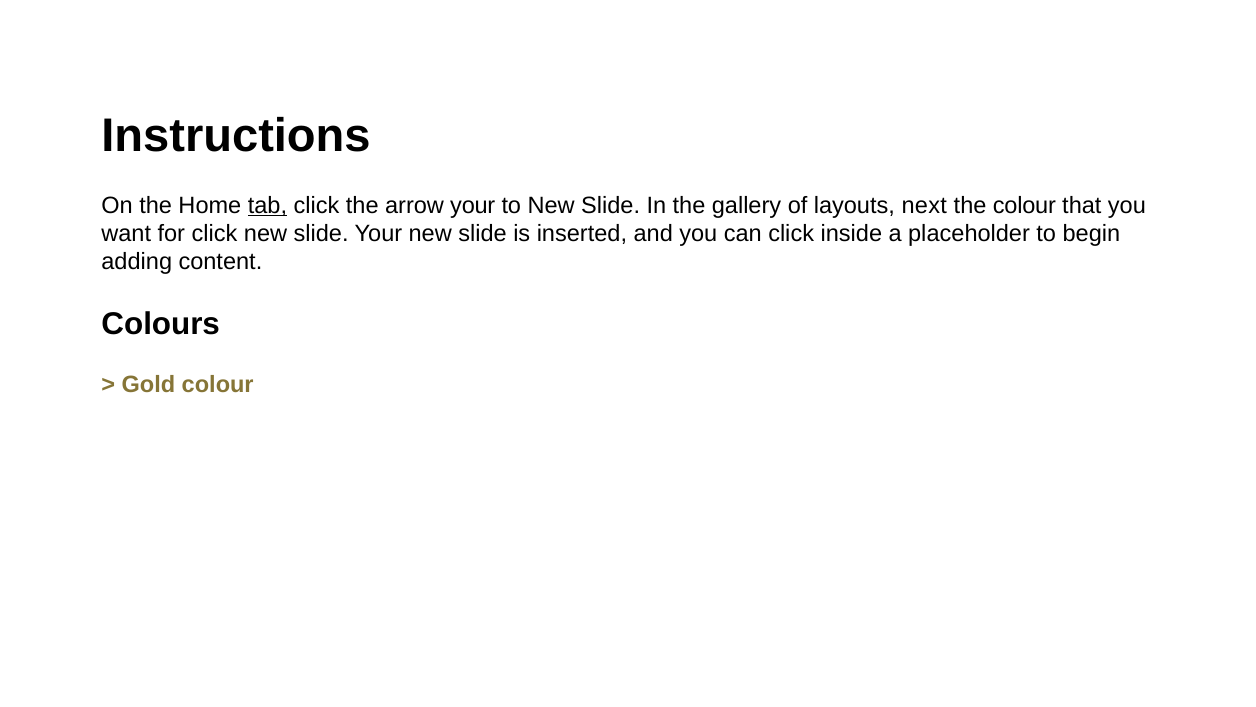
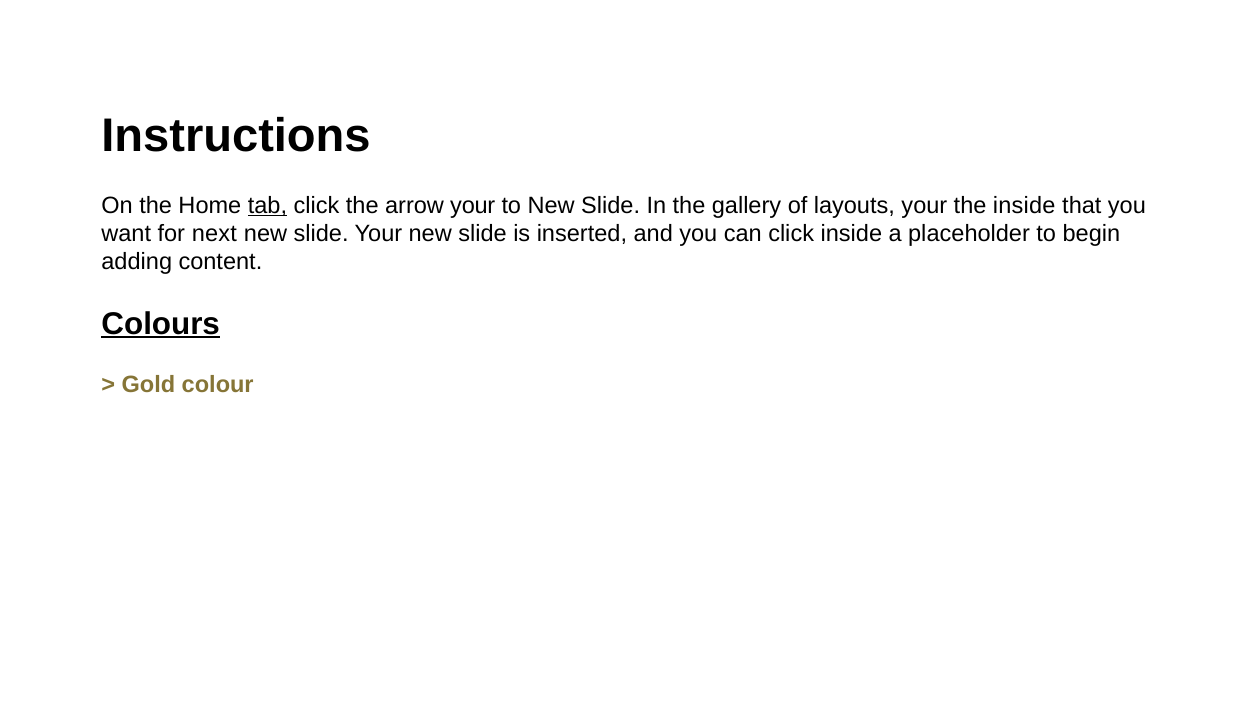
layouts next: next -> your (924, 205)
the colour: colour -> inside (1024, 205)
for click: click -> next (214, 234)
Colours underline: none -> present (161, 324)
